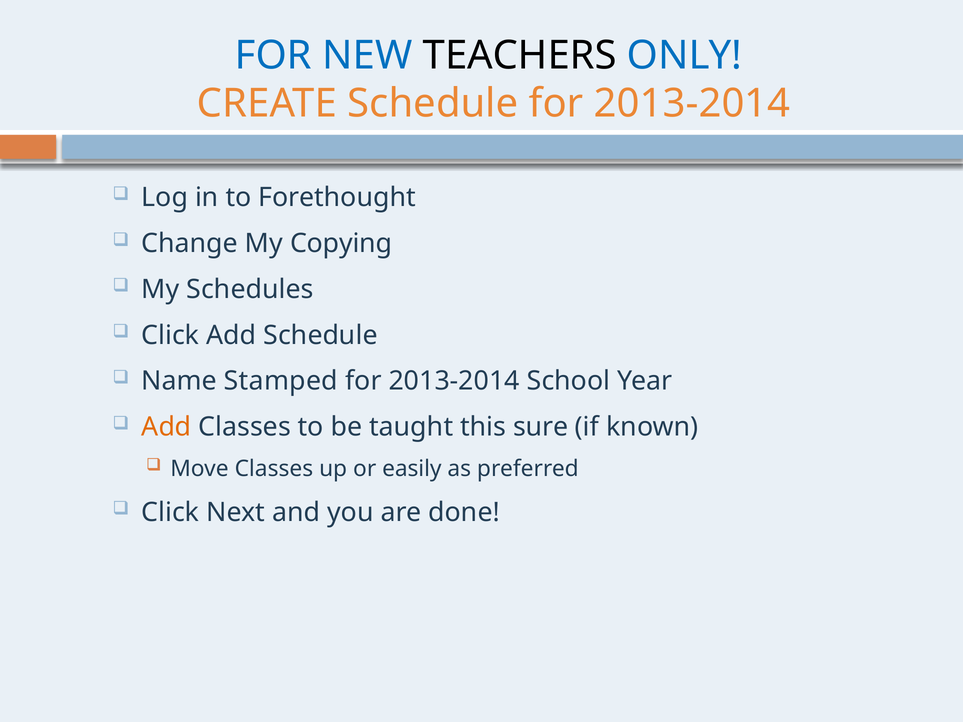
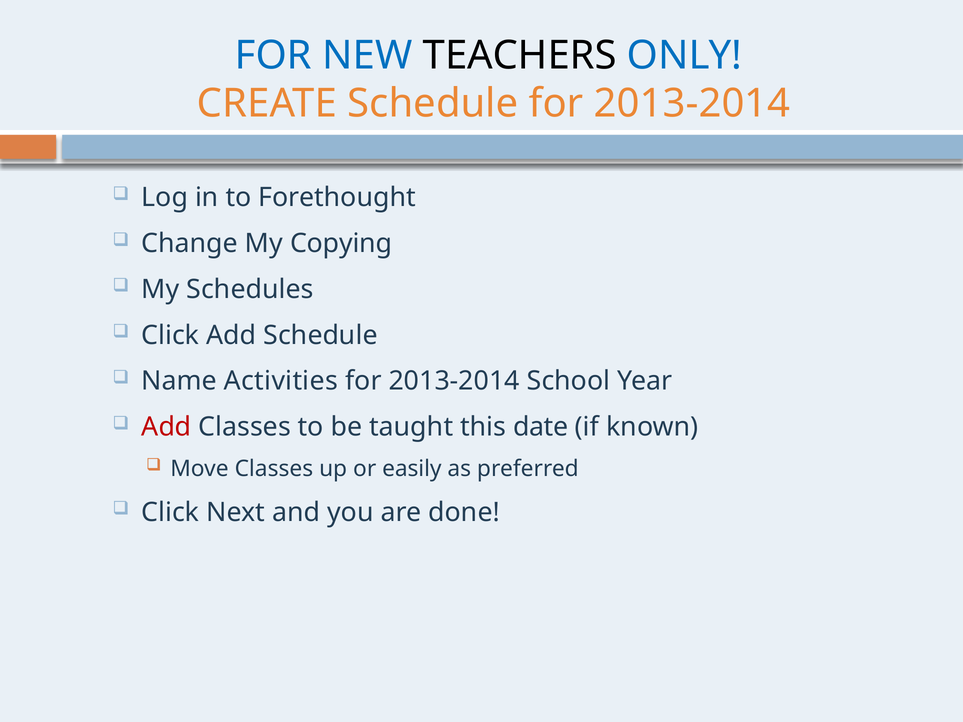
Stamped: Stamped -> Activities (281, 381)
Add colour: orange -> red (166, 427)
sure: sure -> date (541, 427)
